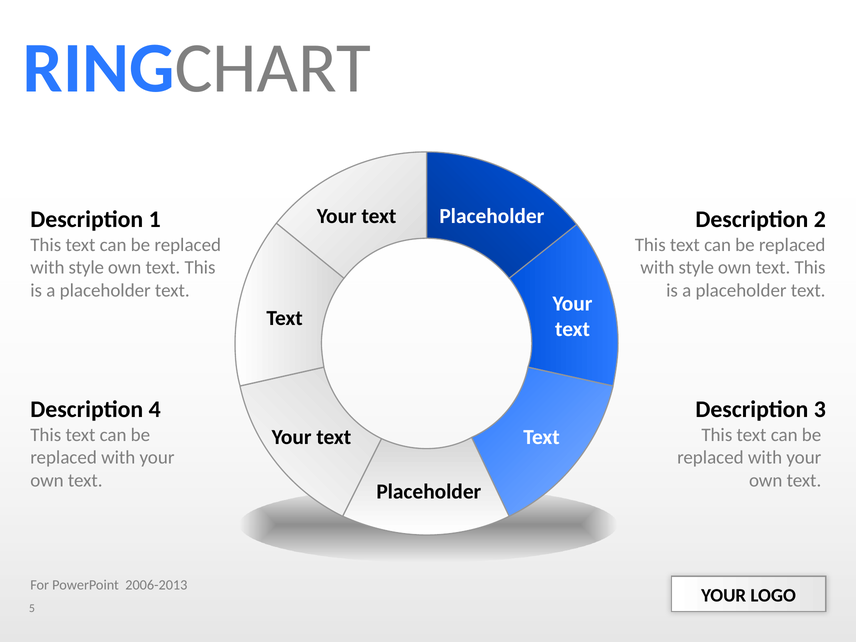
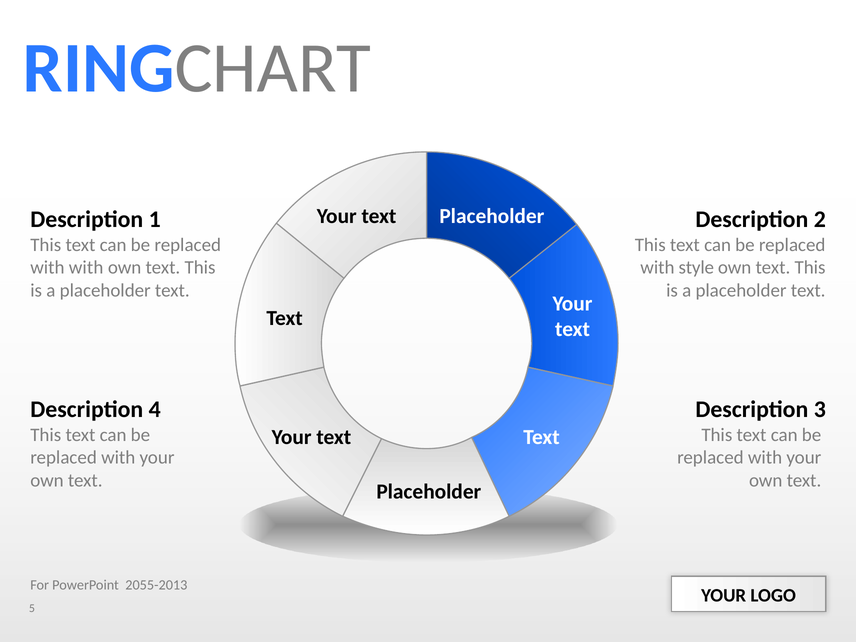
style: style -> with (86, 268)
2006-2013: 2006-2013 -> 2055-2013 (156, 585)
